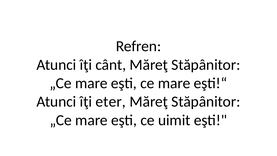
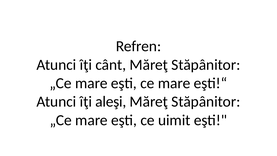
eter: eter -> aleşi (111, 102)
